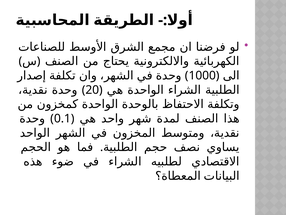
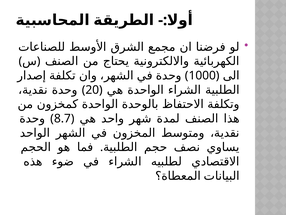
0.1: 0.1 -> 8.7 (62, 118)
